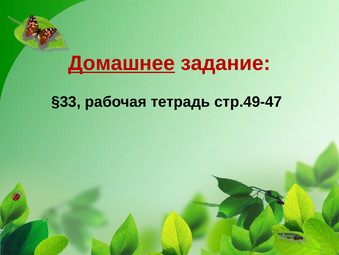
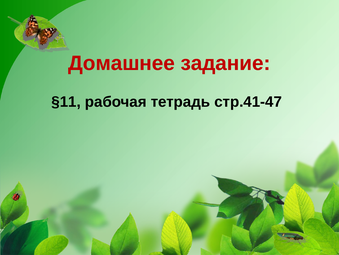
Домашнее underline: present -> none (122, 63)
§33: §33 -> §11 (66, 102)
стр.49-47: стр.49-47 -> стр.41-47 (248, 102)
